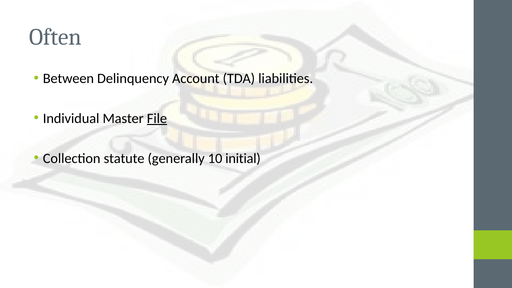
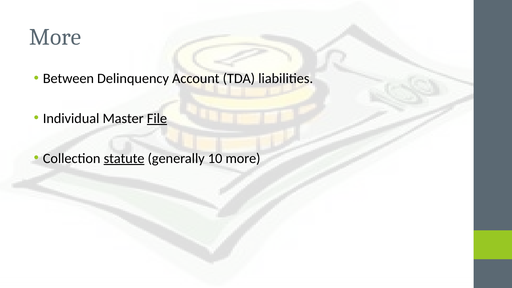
Often: Often -> More (55, 37)
statute underline: none -> present (124, 158)
10 initial: initial -> more (243, 158)
